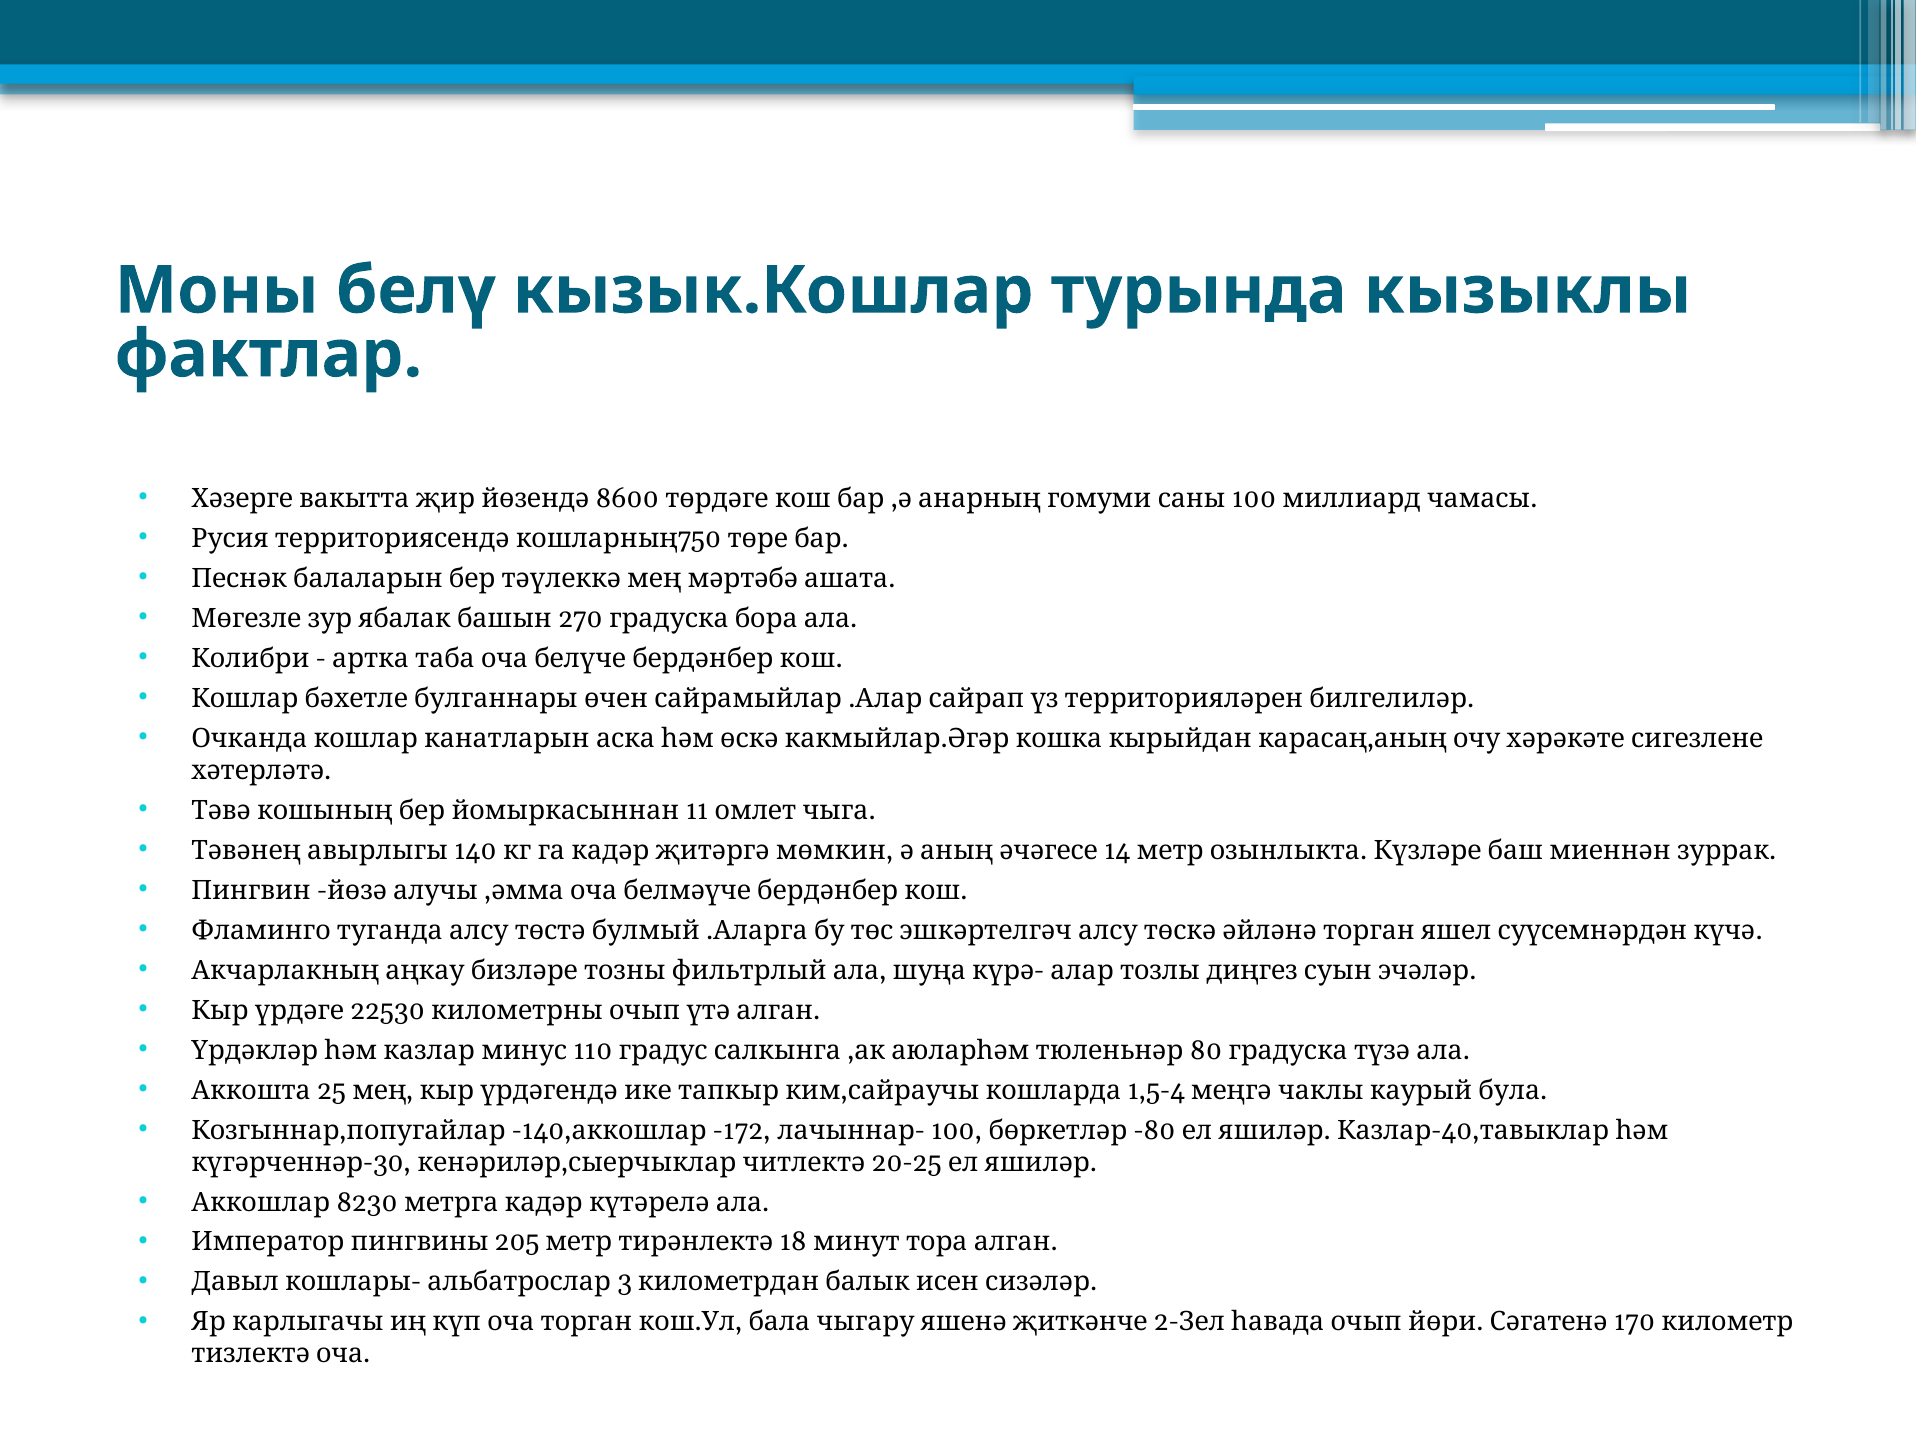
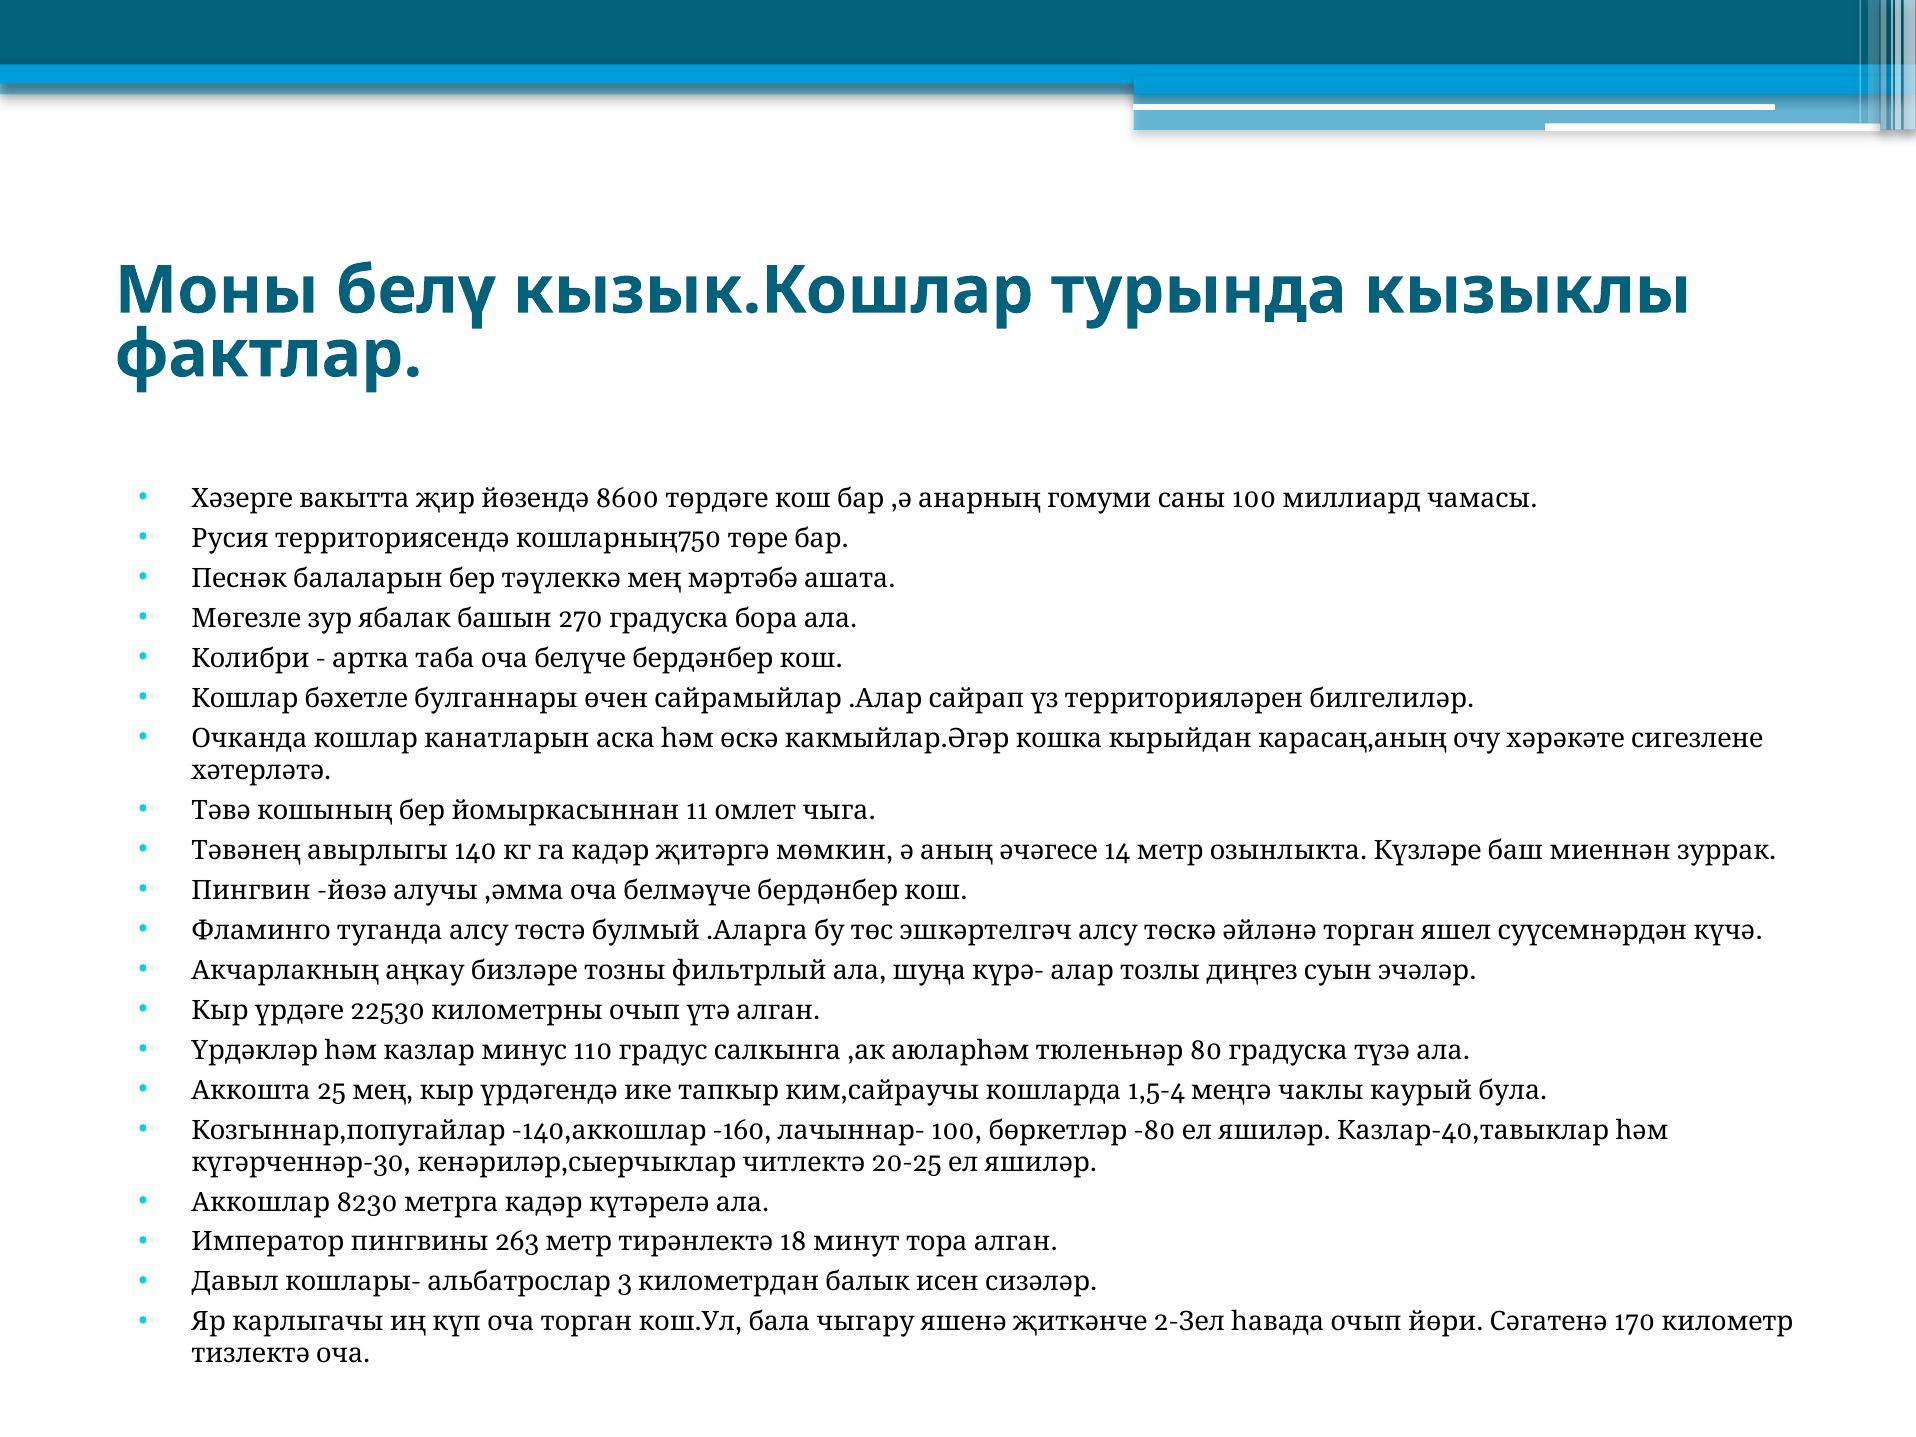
-172: -172 -> -160 (742, 1130)
205: 205 -> 263 (517, 1242)
